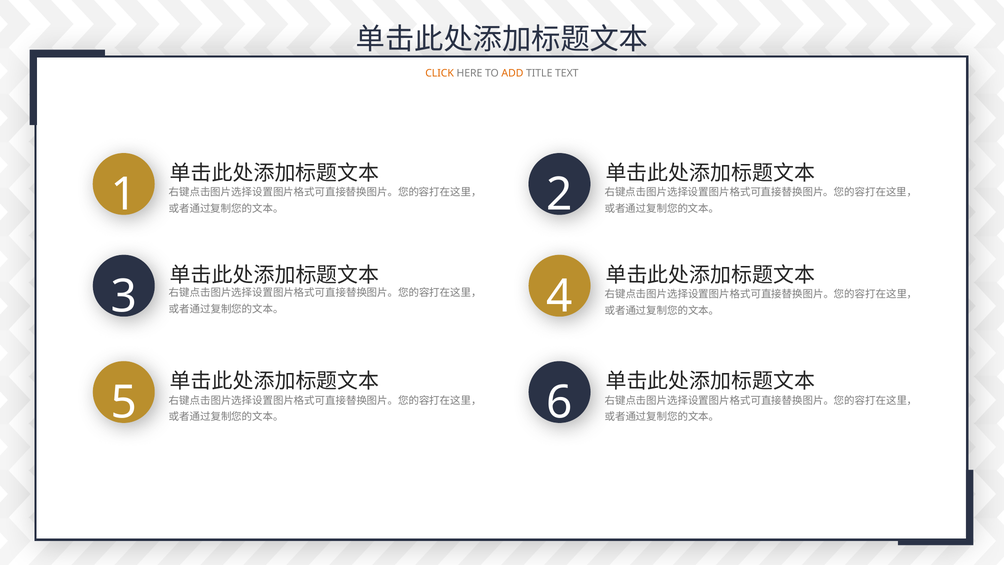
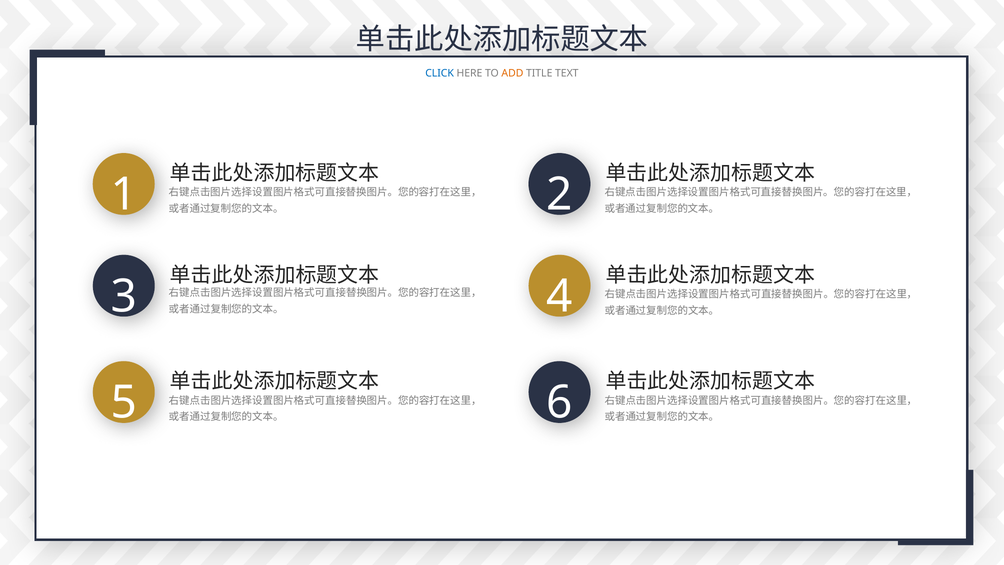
CLICK colour: orange -> blue (440, 73)
